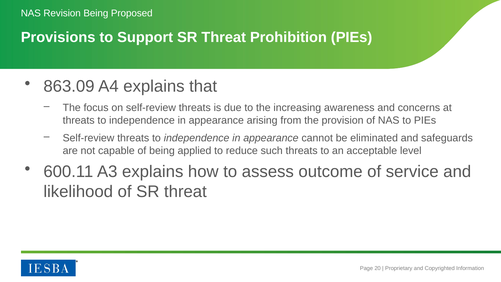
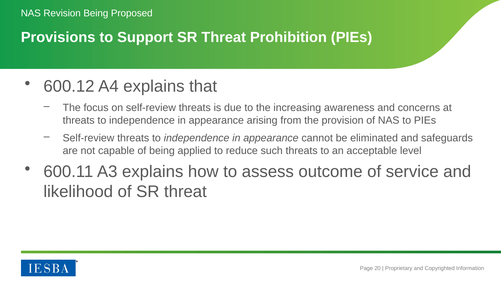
863.09: 863.09 -> 600.12 (69, 86)
